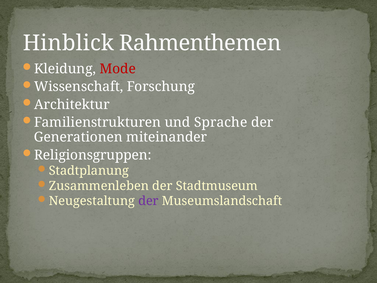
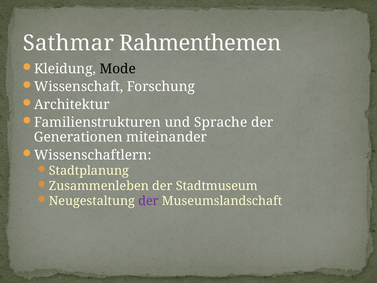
Hinblick: Hinblick -> Sathmar (68, 43)
Mode colour: red -> black (118, 69)
Religionsgruppen: Religionsgruppen -> Wissenschaftlern (93, 155)
